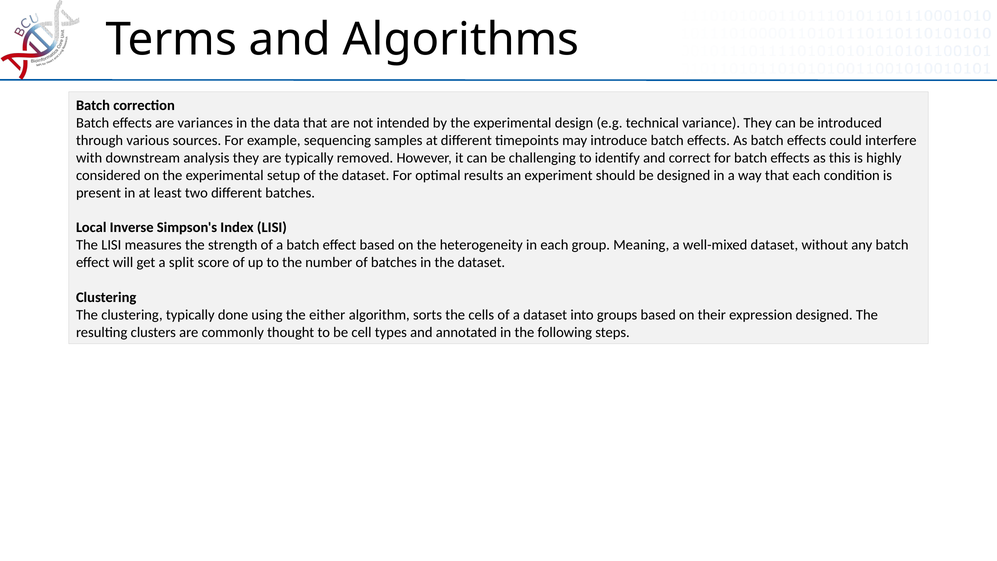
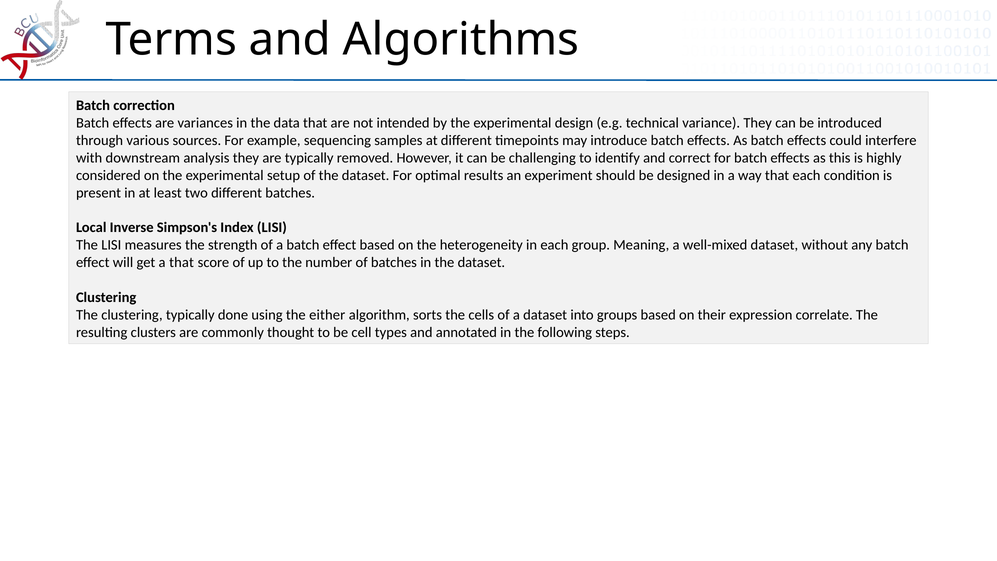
a split: split -> that (182, 262)
expression designed: designed -> correlate (824, 315)
